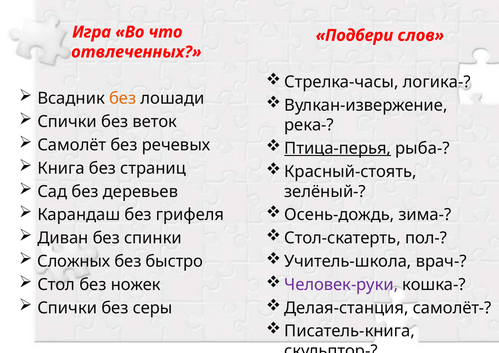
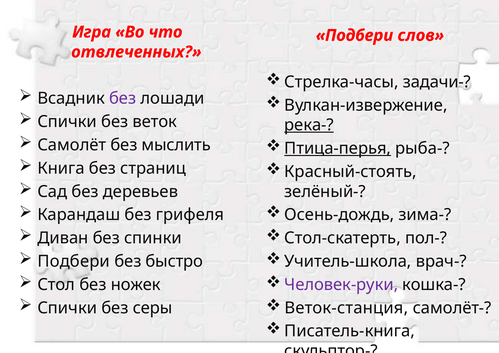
логика-: логика- -> задачи- (437, 82)
без colour: orange -> purple (123, 98)
река- underline: none -> present (309, 125)
речевых: речевых -> мыслить (176, 145)
Сложных: Сложных -> Подбери (74, 261)
Делая-станция: Делая-станция -> Веток-станция (346, 308)
